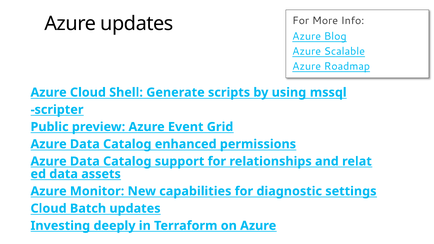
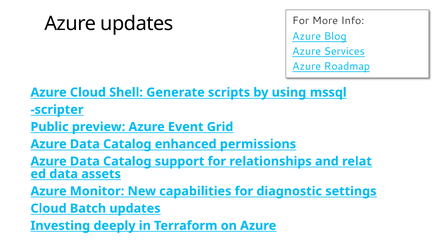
Scalable: Scalable -> Services (344, 51)
